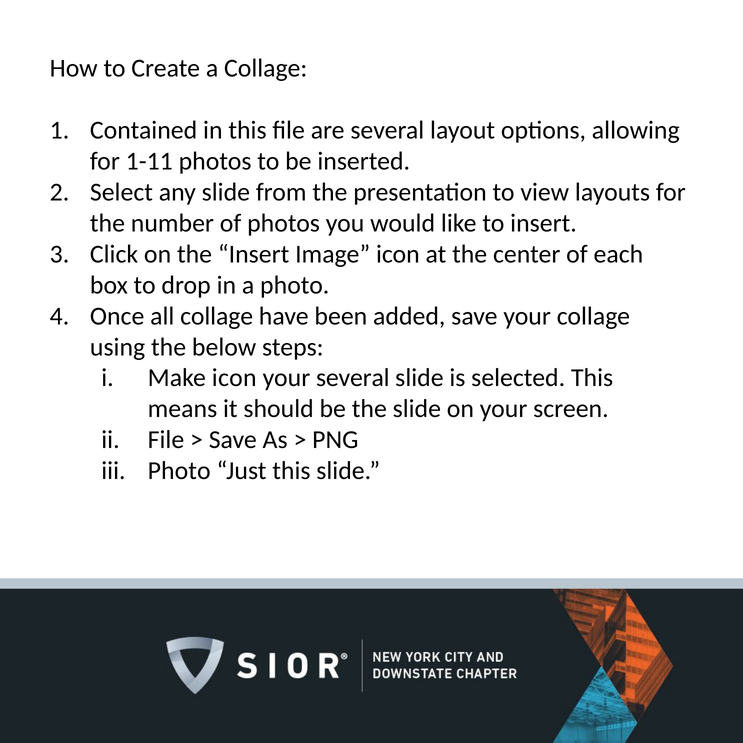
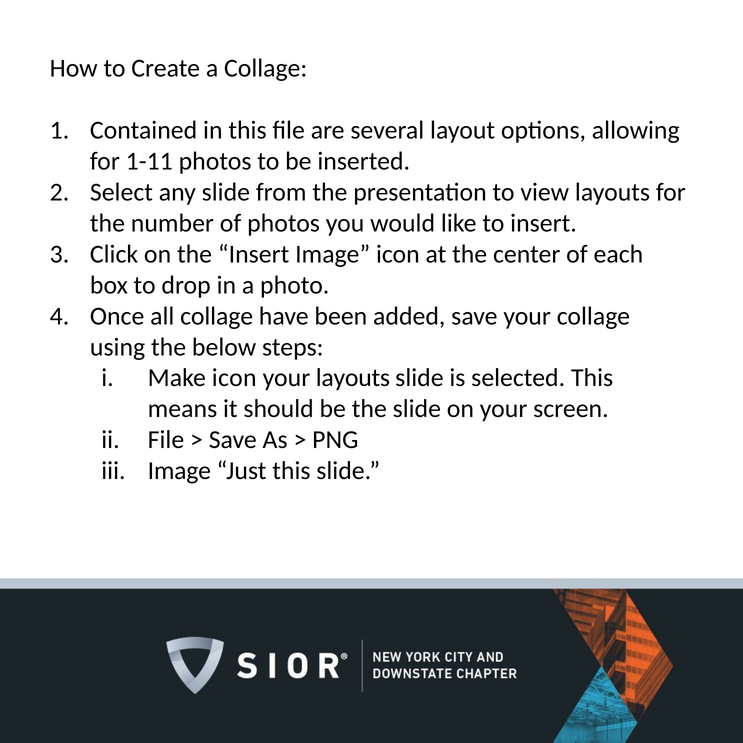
your several: several -> layouts (353, 378)
Photo: Photo -> Image (179, 471)
